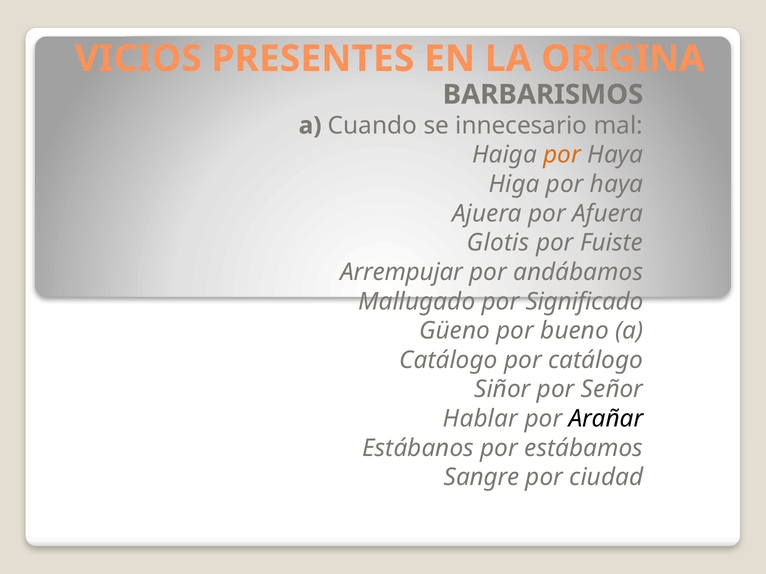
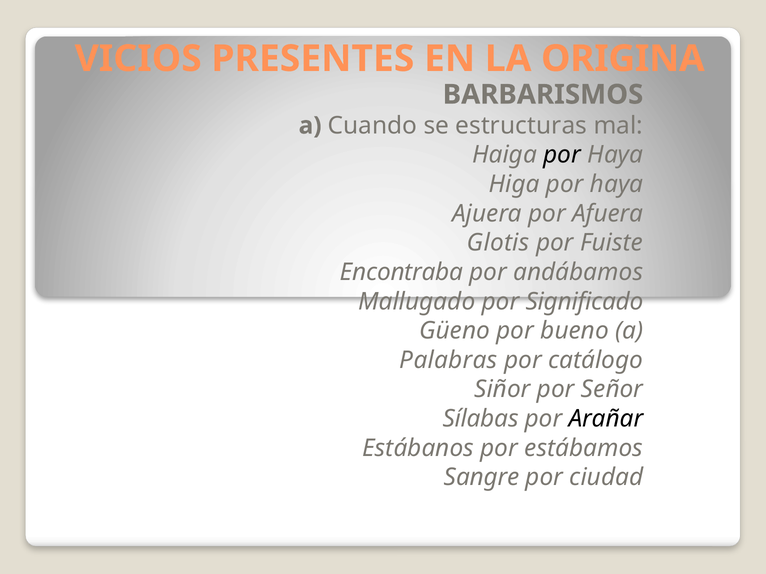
innecesario: innecesario -> estructuras (521, 126)
por colour: orange -> black (562, 155)
Arrempujar: Arrempujar -> Encontraba (402, 272)
Catálogo: Catálogo -> Palabras (448, 360)
Hablar: Hablar -> Sílabas (481, 419)
